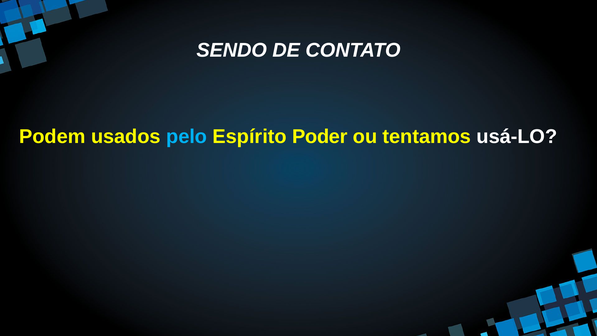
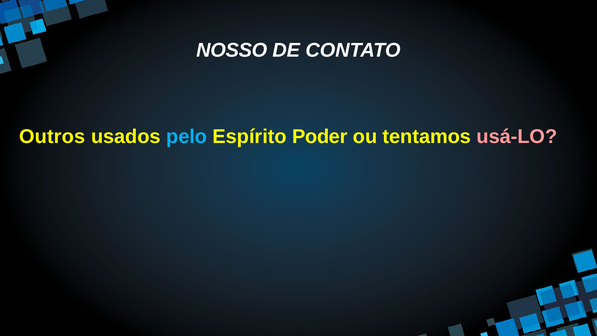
SENDO: SENDO -> NOSSO (232, 50)
Podem: Podem -> Outros (52, 136)
usá-LO colour: white -> pink (517, 136)
